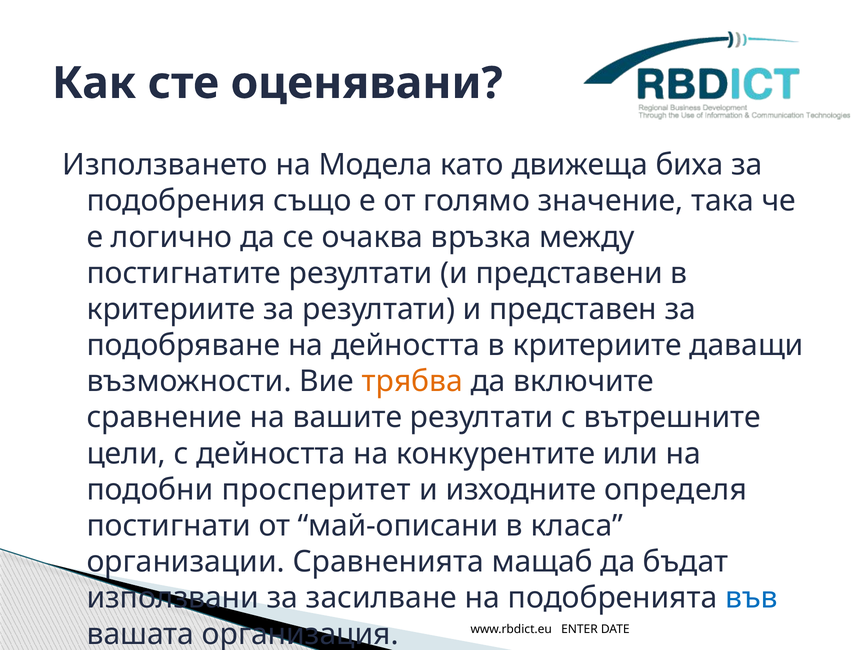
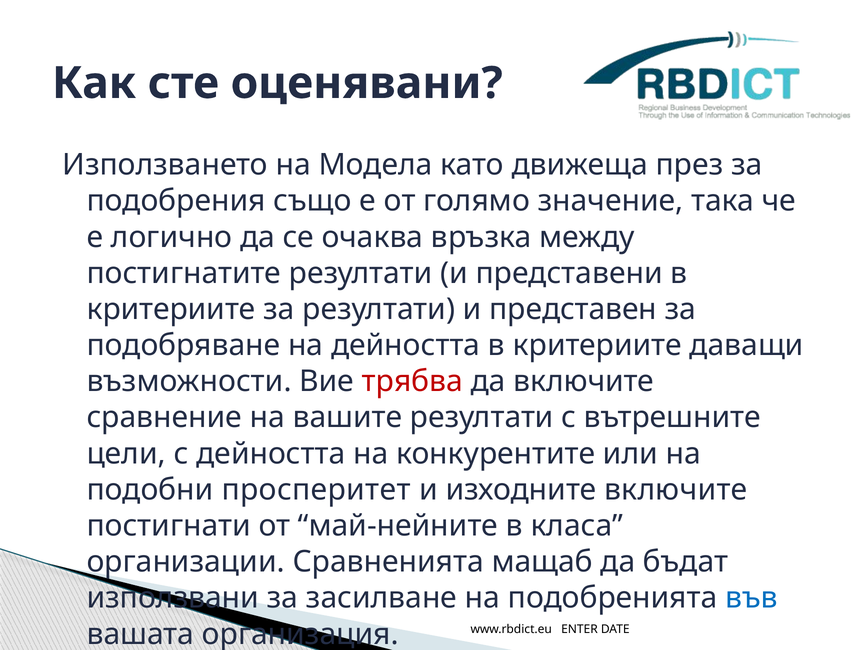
биха: биха -> през (690, 165)
трябва colour: orange -> red (412, 382)
изходните определя: определя -> включите (676, 490)
май-описани: май-описани -> май-нейните (398, 526)
